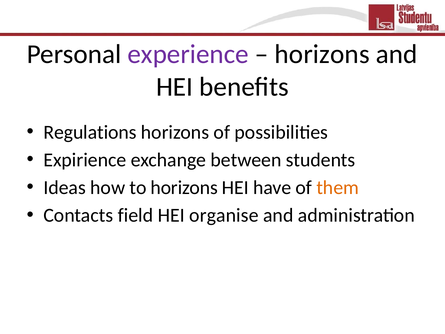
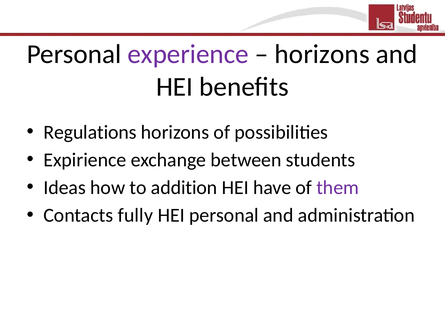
to horizons: horizons -> addition (184, 187)
them colour: orange -> purple (338, 187)
field: field -> fully (135, 215)
HEI organise: organise -> personal (224, 215)
